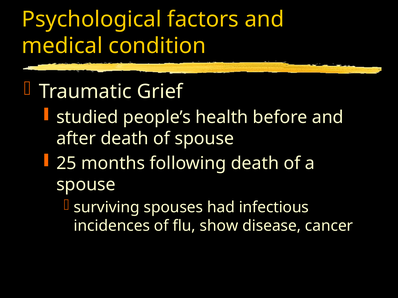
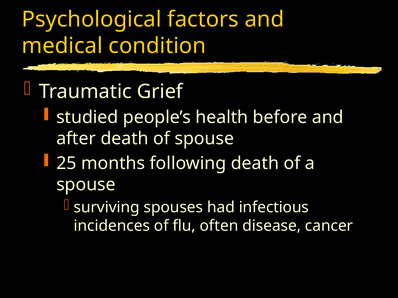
show: show -> often (219, 226)
